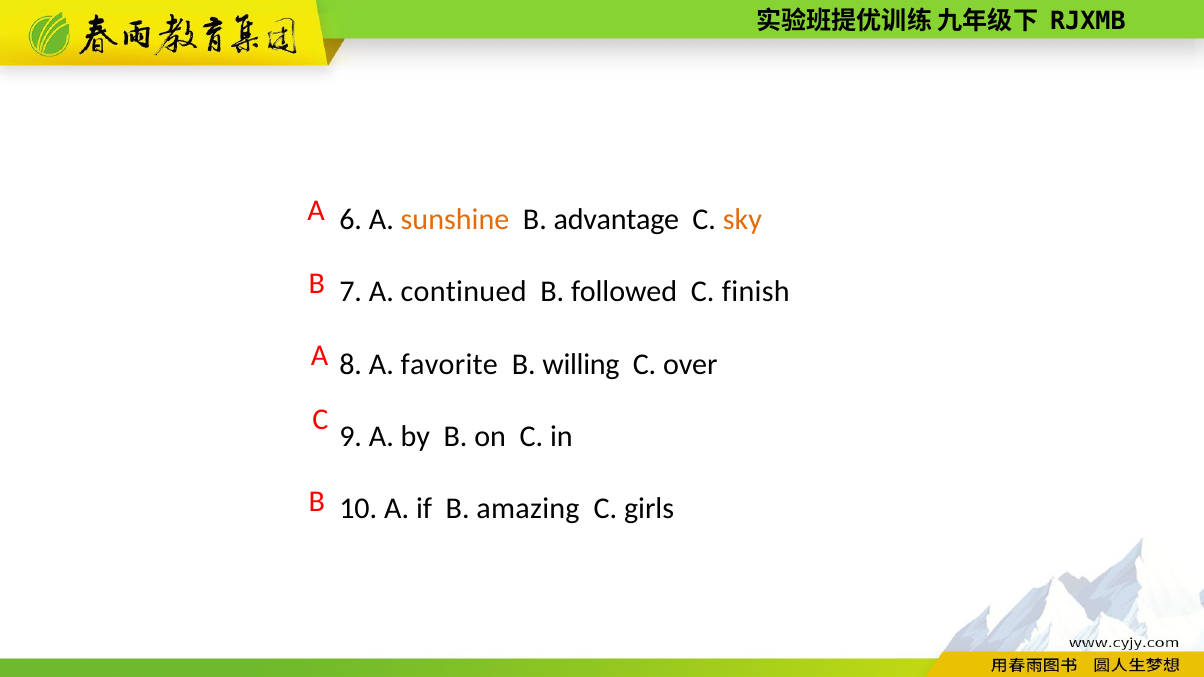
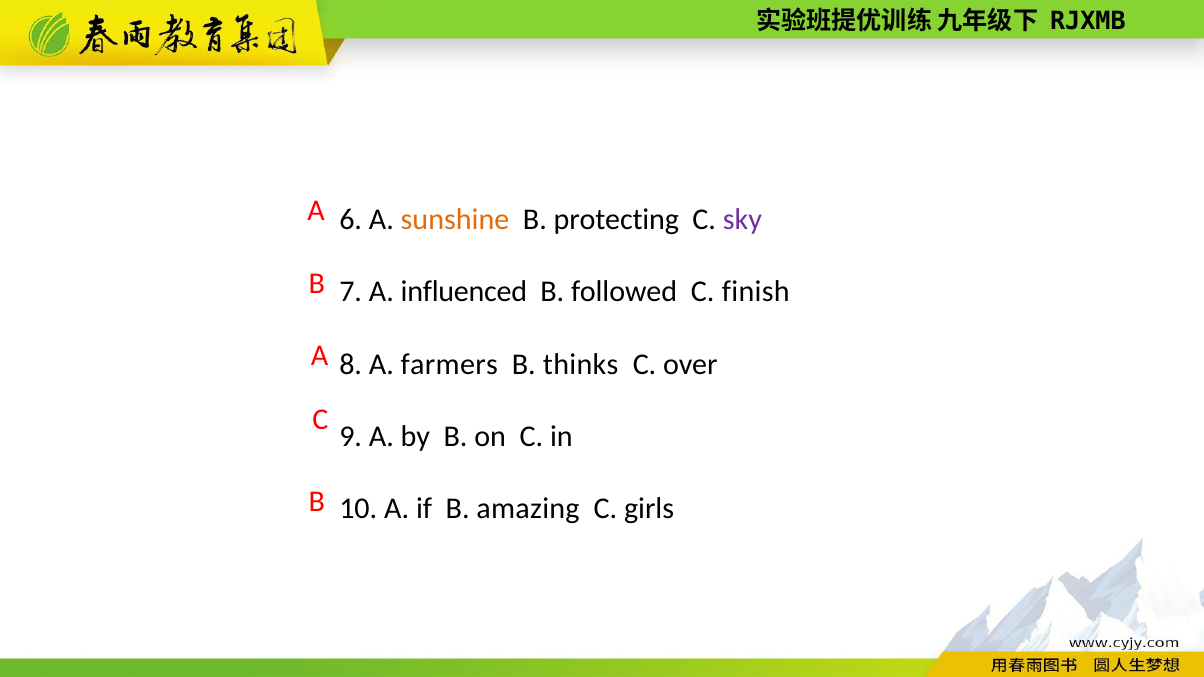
advantage: advantage -> protecting (616, 220)
sky colour: orange -> purple (742, 220)
continued: continued -> influenced (464, 292)
favorite: favorite -> farmers (449, 364)
willing: willing -> thinks (581, 364)
